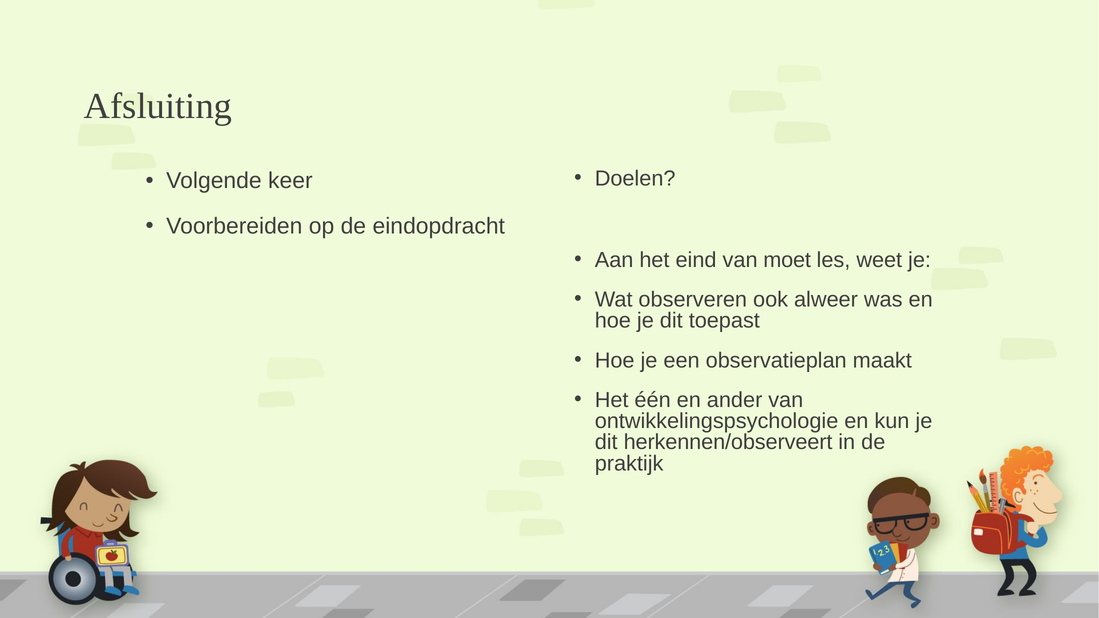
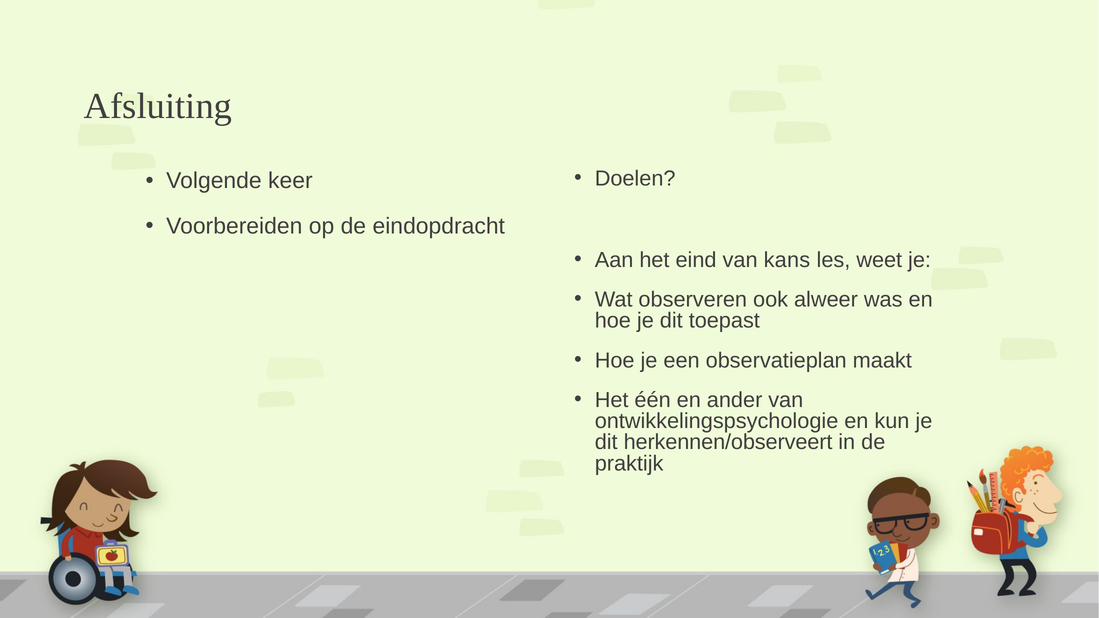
moet: moet -> kans (787, 260)
